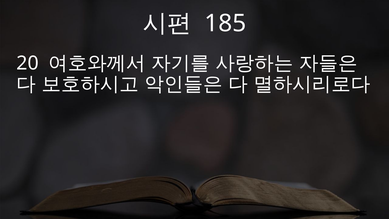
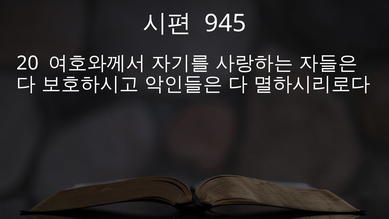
185: 185 -> 945 (225, 23)
